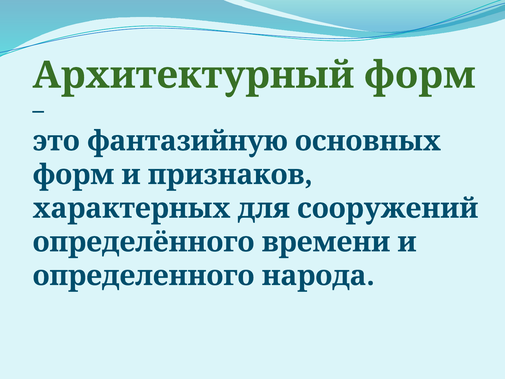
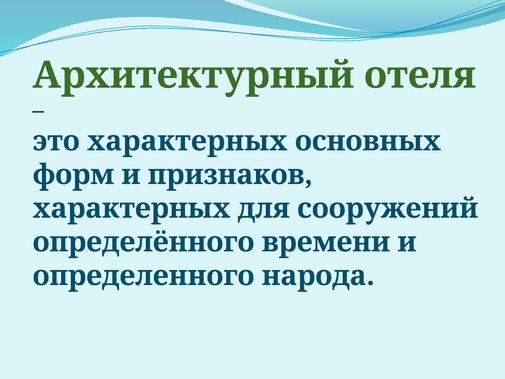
Архитектурный форм: форм -> отеля (420, 75)
это фантазийную: фантазийную -> характерных (187, 141)
